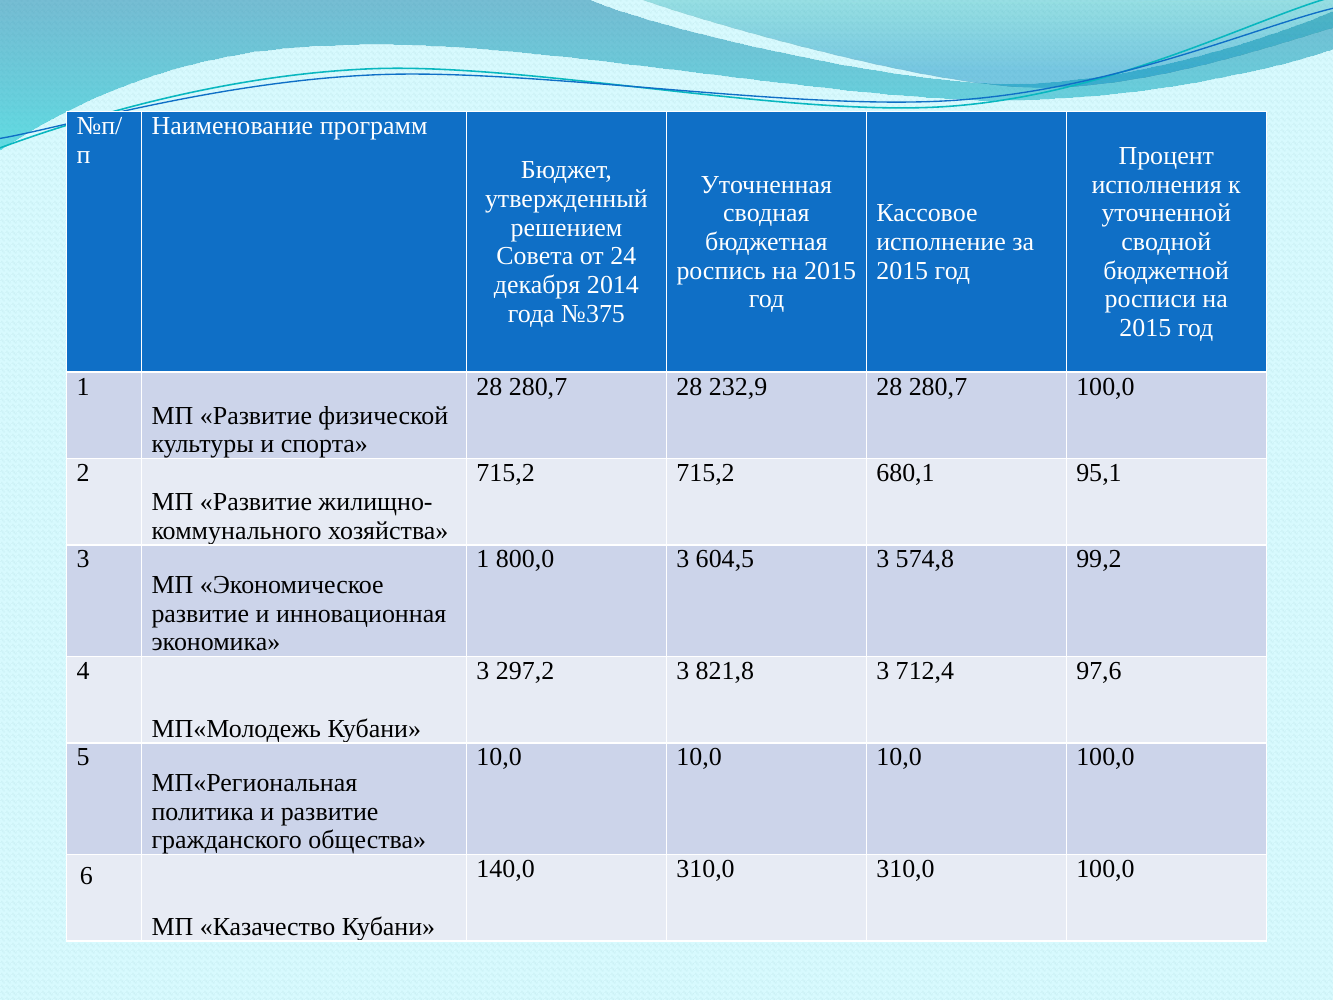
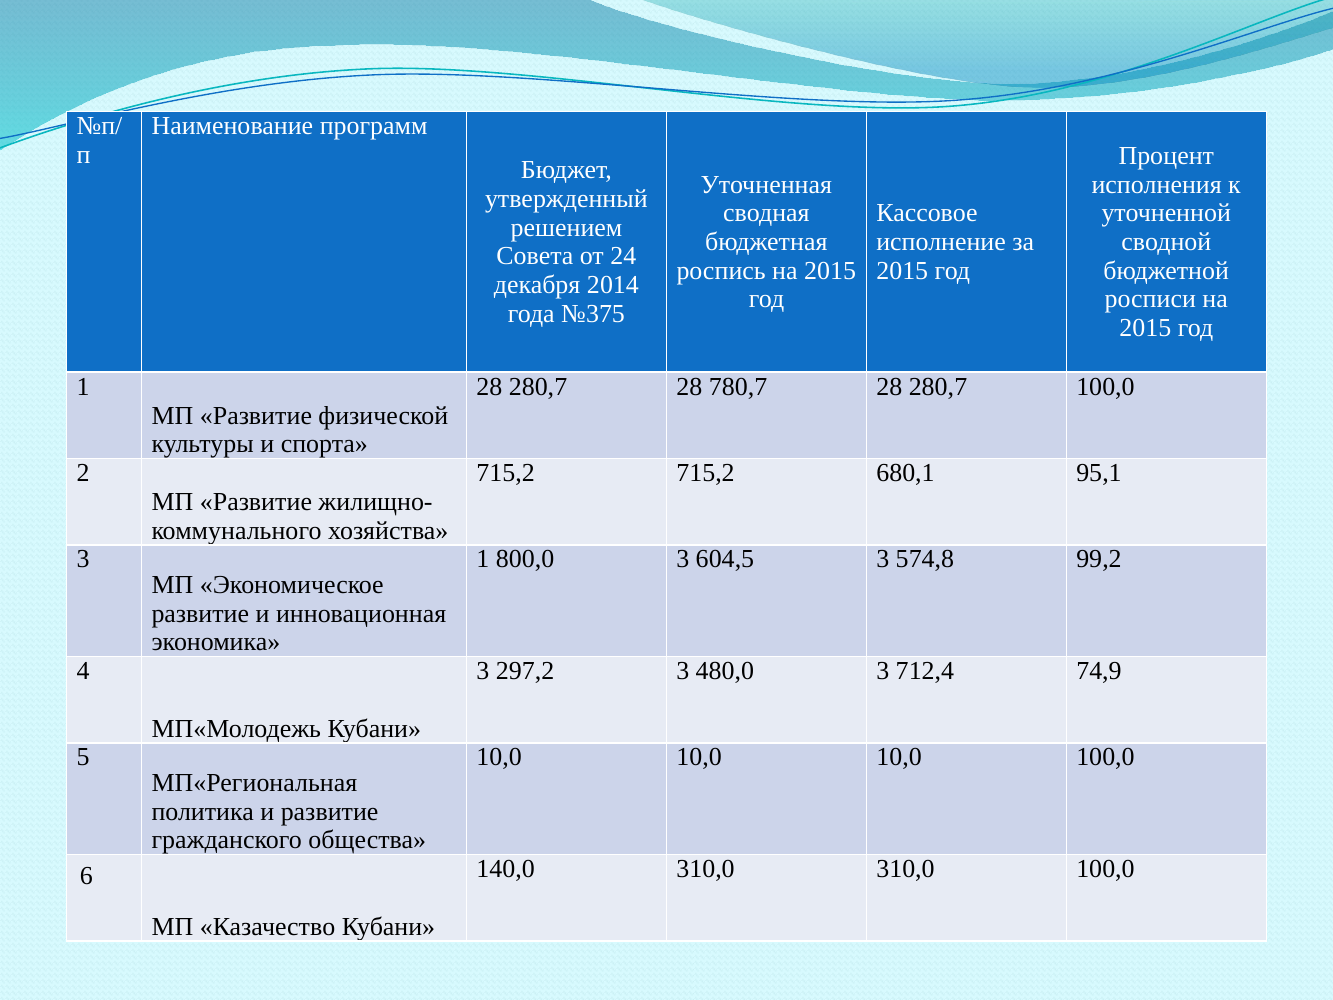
232,9: 232,9 -> 780,7 (738, 387)
821,8: 821,8 -> 480,0 (725, 671)
97,6: 97,6 -> 74,9 (1099, 671)
